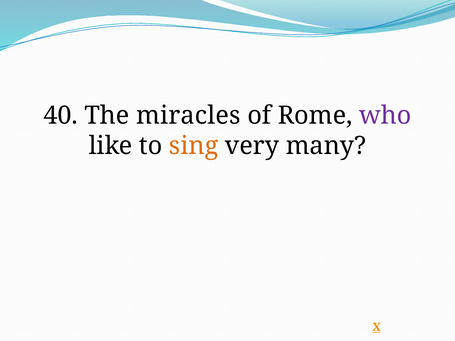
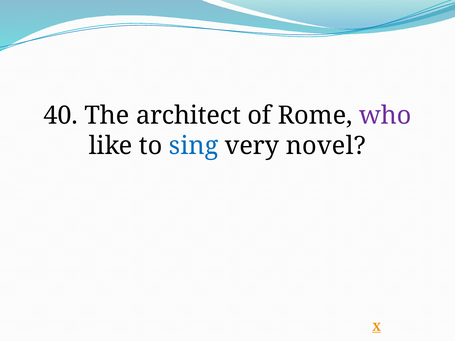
miracles: miracles -> architect (189, 115)
sing colour: orange -> blue (194, 146)
many: many -> novel (326, 146)
